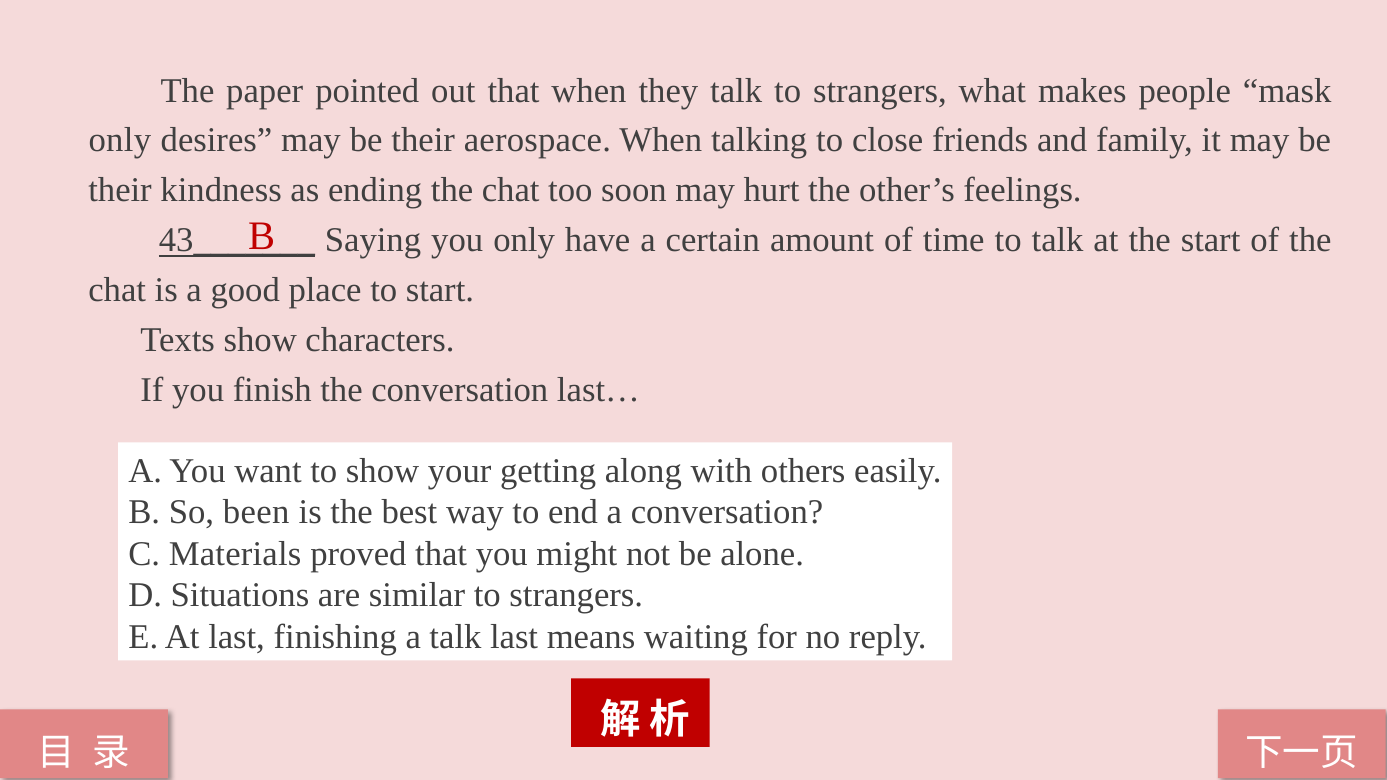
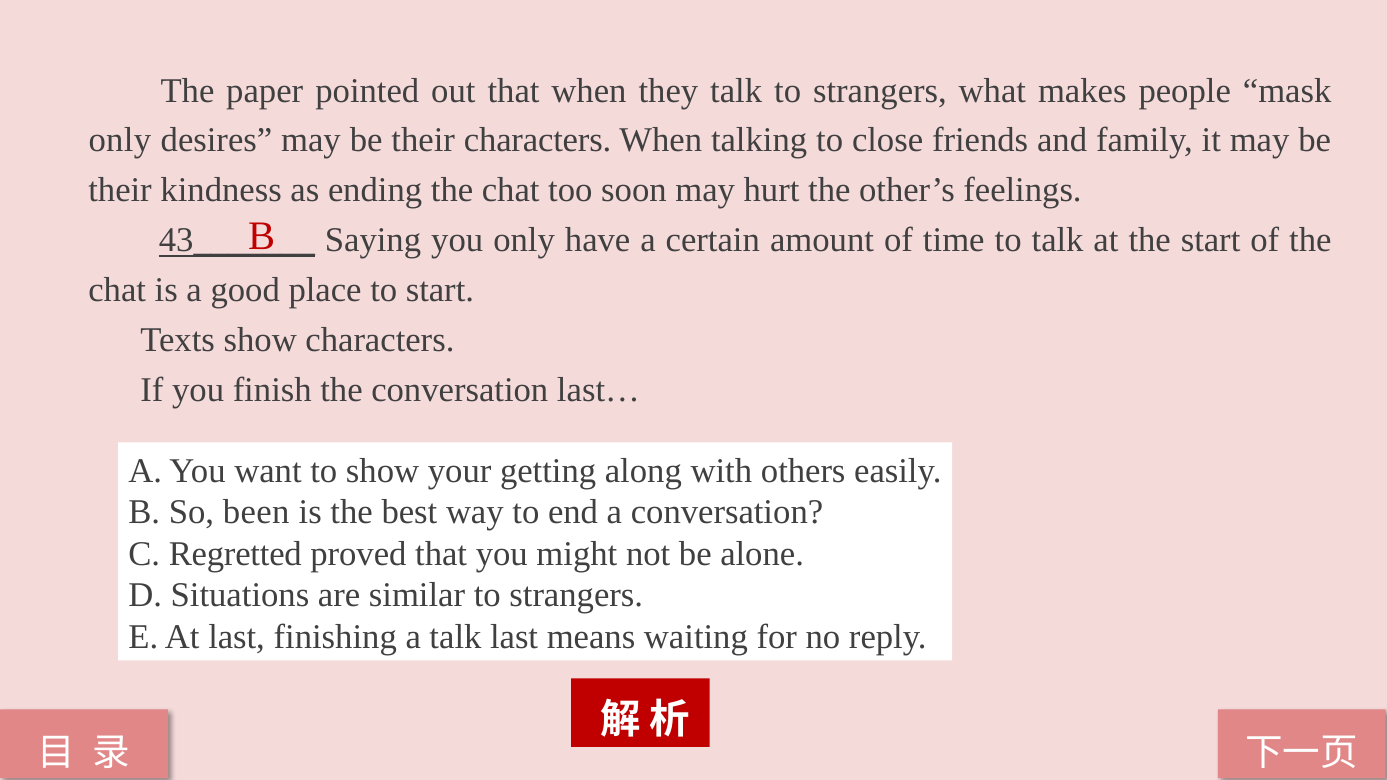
their aerospace: aerospace -> characters (538, 141)
Materials: Materials -> Regretted (235, 554)
